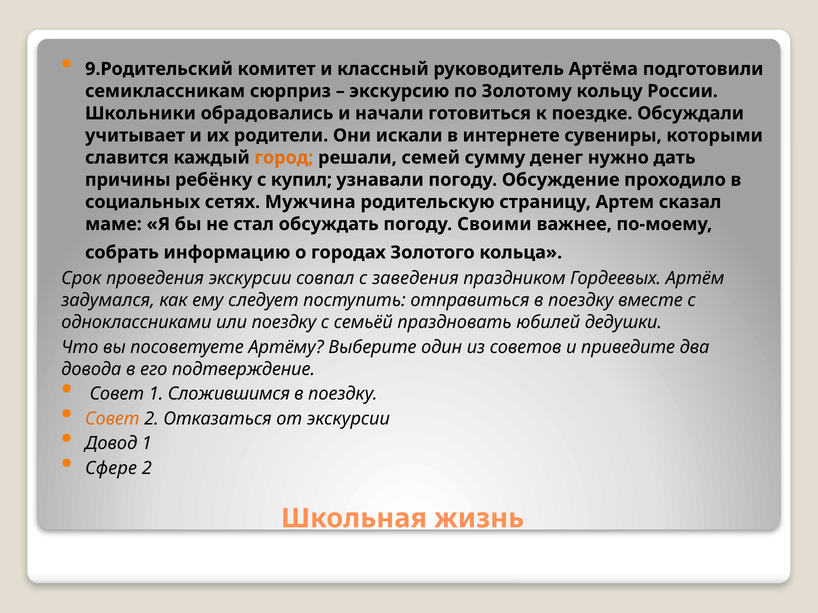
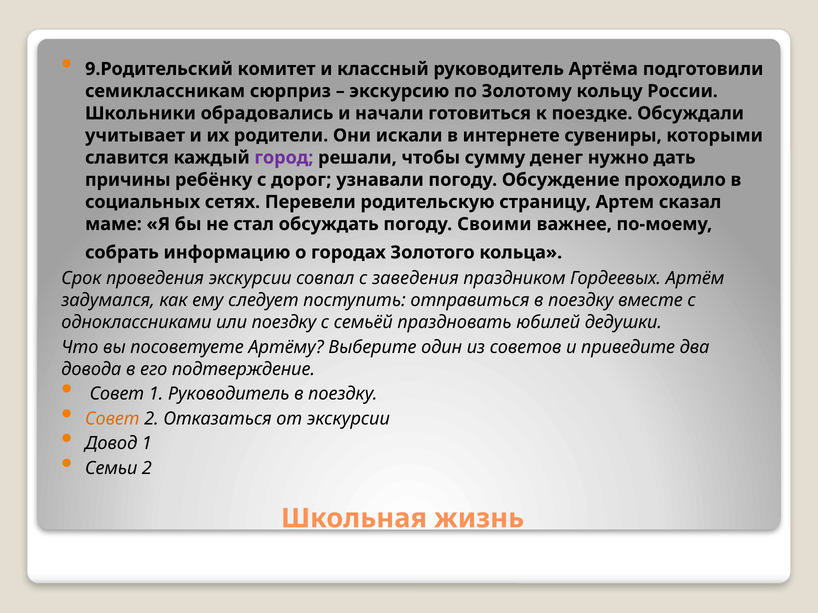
город colour: orange -> purple (284, 158)
семей: семей -> чтобы (431, 158)
купил: купил -> дорог (301, 180)
Мужчина: Мужчина -> Перевели (310, 202)
1 Сложившимся: Сложившимся -> Руководитель (229, 394)
Сфере: Сфере -> Семьи (111, 468)
